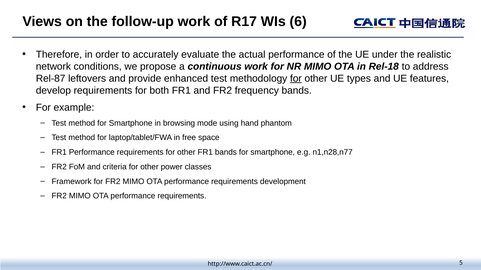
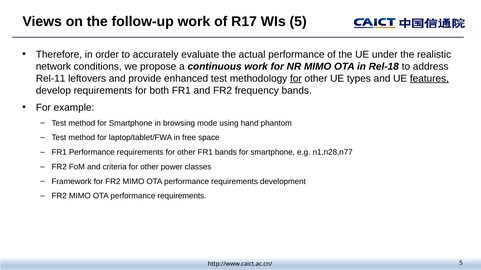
WIs 6: 6 -> 5 (298, 21)
Rel-87: Rel-87 -> Rel-11 (51, 79)
features underline: none -> present (429, 79)
